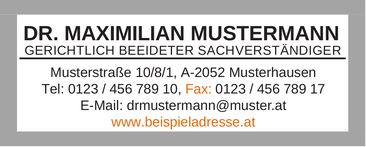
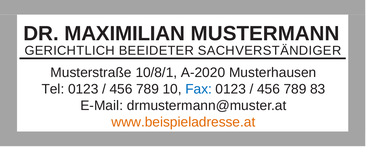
A-2052: A-2052 -> A-2020 (203, 73)
Fax colour: orange -> blue (199, 89)
17: 17 -> 83 (318, 89)
